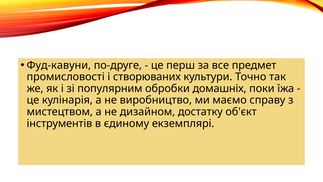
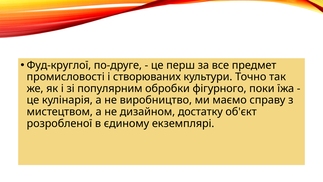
Фуд-кавуни: Фуд-кавуни -> Фуд-круглої (59, 65)
домашніх: домашніх -> фігурного (220, 88)
інструментів: інструментів -> розробленої (59, 123)
